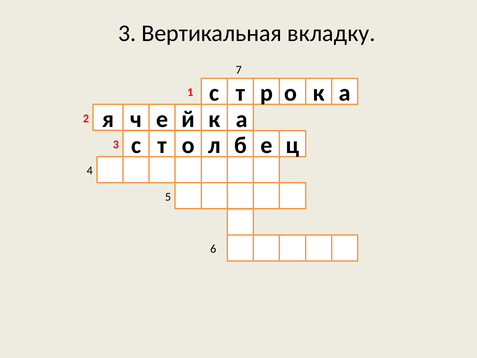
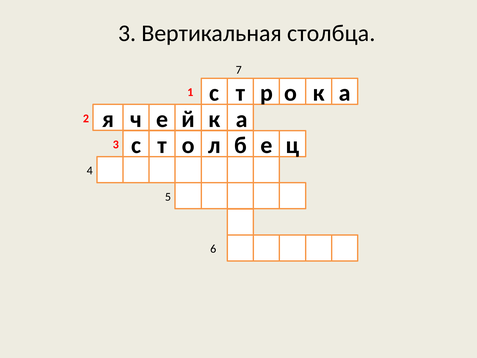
вкладку: вкладку -> столбца (331, 33)
